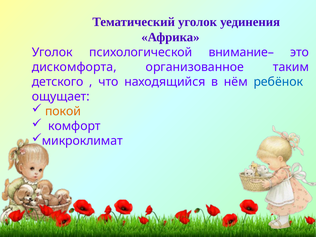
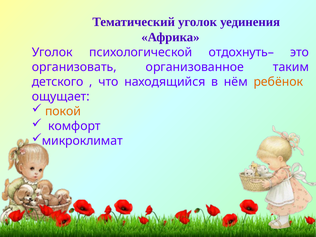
внимание–: внимание– -> отдохнуть– (241, 52)
дискомфорта: дискомфорта -> организовать (74, 67)
ребёнок colour: blue -> orange (278, 82)
